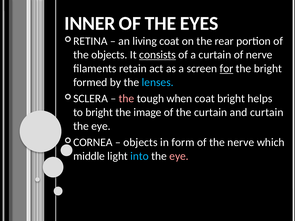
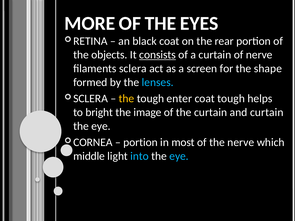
INNER: INNER -> MORE (90, 23)
living: living -> black (145, 41)
retain: retain -> sclera (133, 69)
for underline: present -> none (226, 69)
the bright: bright -> shape (268, 69)
the colour: pink -> yellow (126, 99)
when: when -> enter (179, 99)
coat bright: bright -> tough (231, 99)
objects: objects -> portion (141, 142)
form: form -> most (183, 142)
eye colour: pink -> light blue (179, 156)
